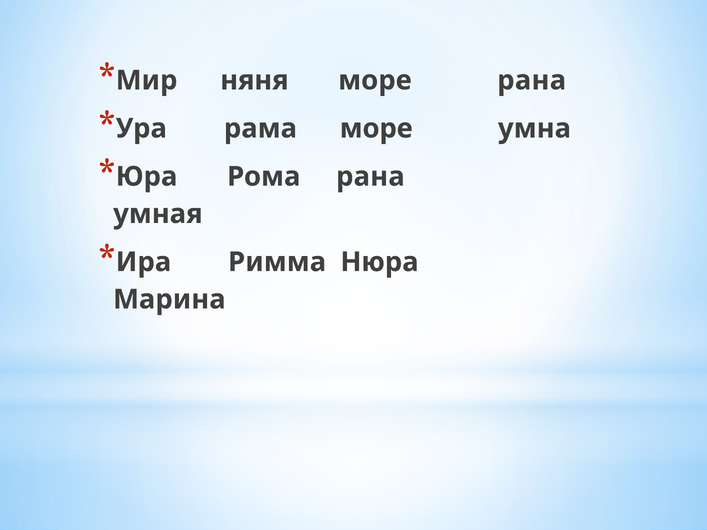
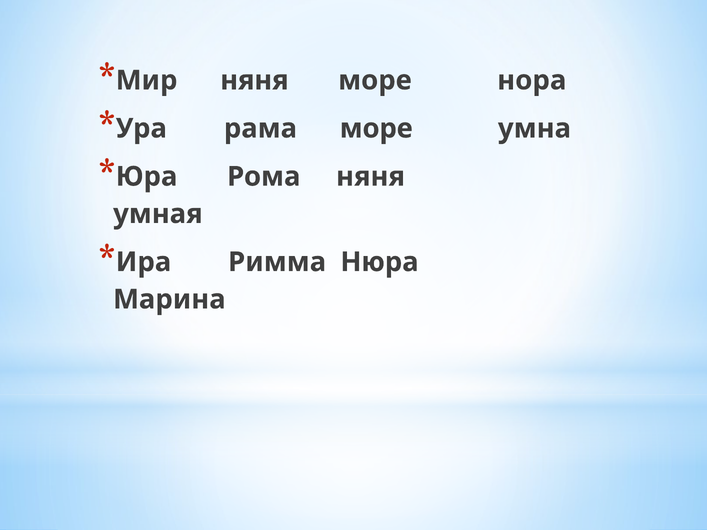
море рана: рана -> нора (532, 80)
Рома рана: рана -> няня (371, 177)
